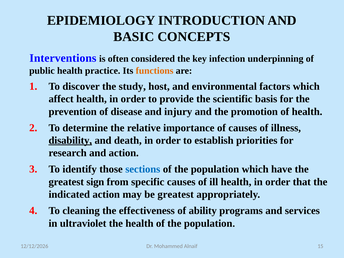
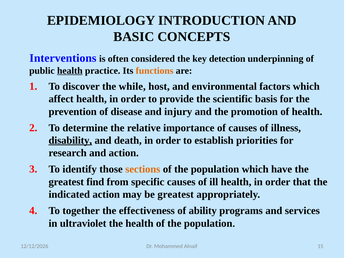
infection: infection -> detection (227, 59)
health underline: none -> present (70, 71)
study: study -> while (132, 86)
sections colour: blue -> orange (143, 169)
sign: sign -> find (95, 182)
cleaning: cleaning -> together (81, 211)
